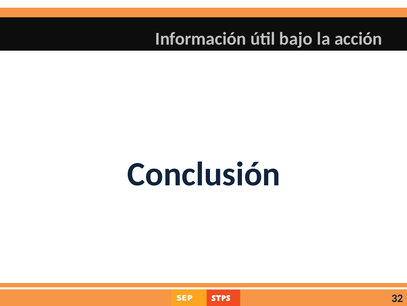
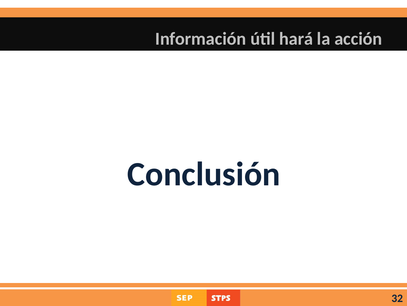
bajo: bajo -> hará (296, 39)
